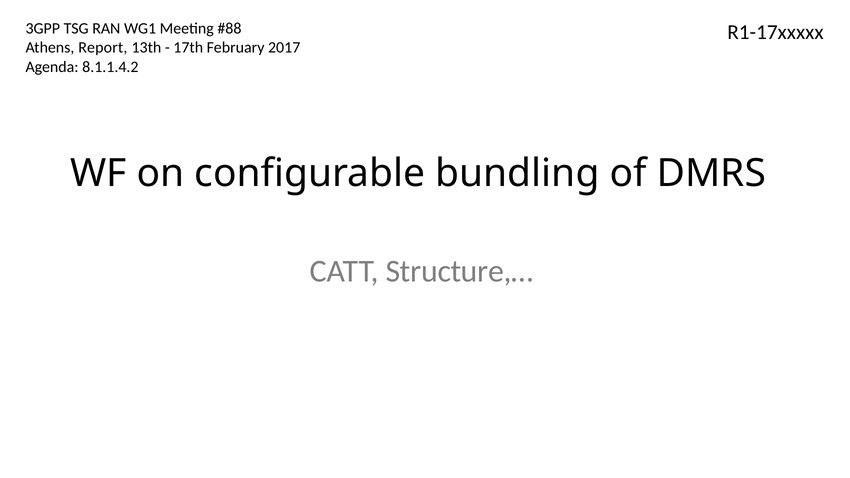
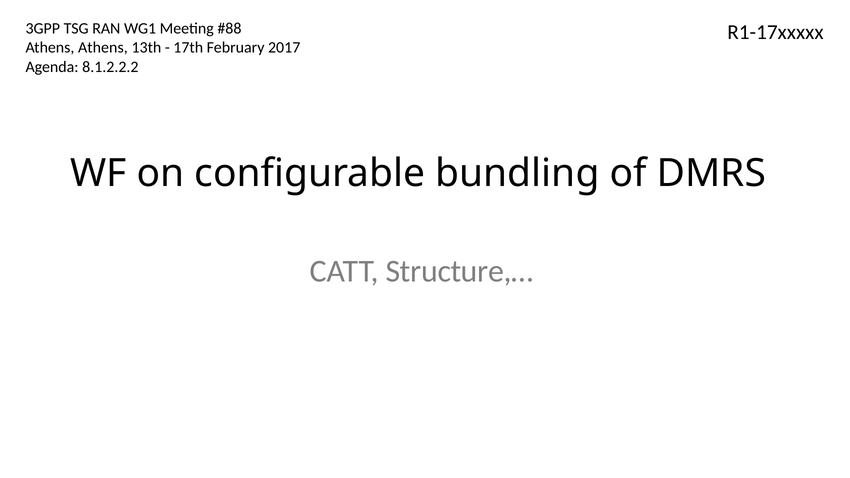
Athens Report: Report -> Athens (103, 48)
8.1.1.4.2: 8.1.1.4.2 -> 8.1.2.2.2 (110, 67)
